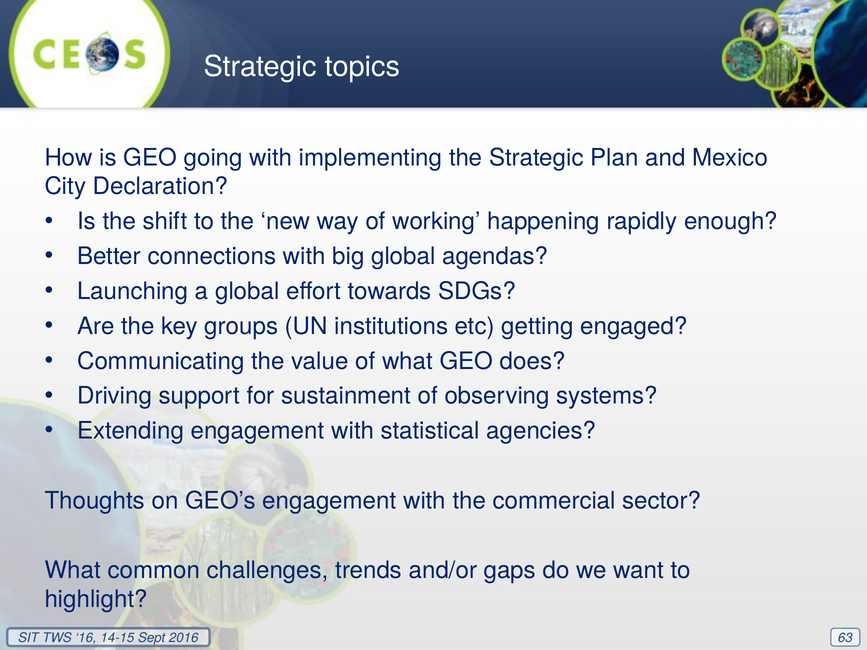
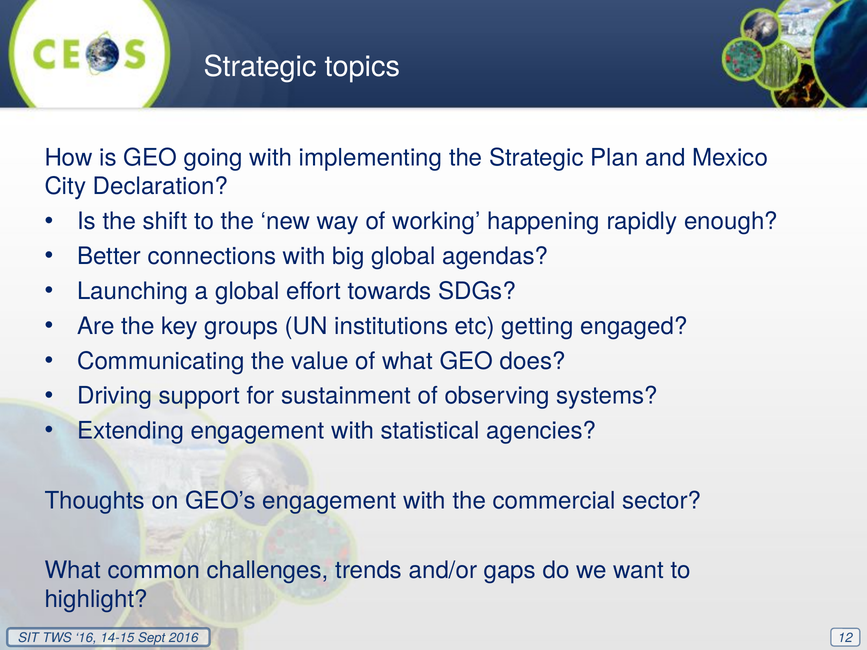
63: 63 -> 12 (845, 638)
